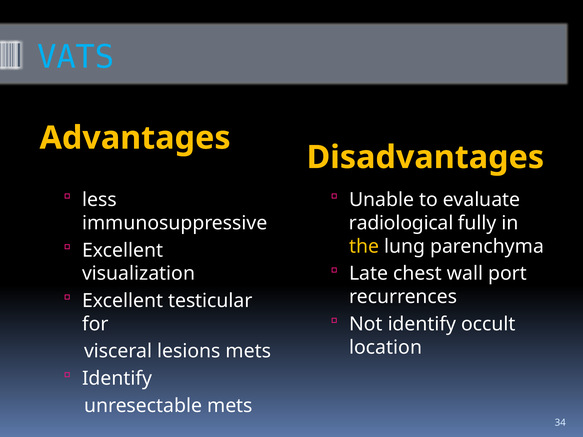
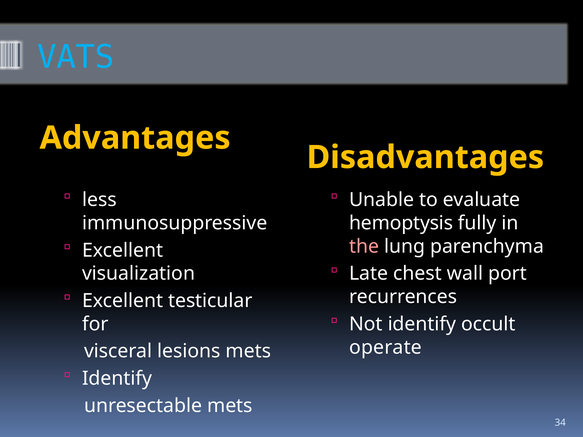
radiological: radiological -> hemoptysis (401, 223)
the colour: yellow -> pink (364, 247)
location: location -> operate (385, 348)
